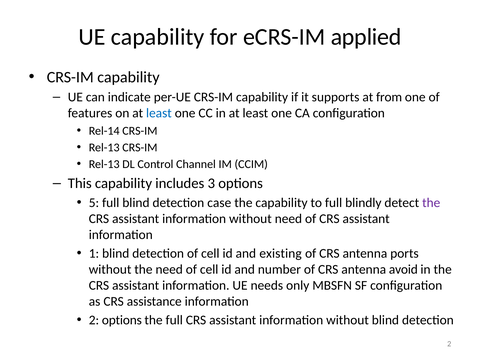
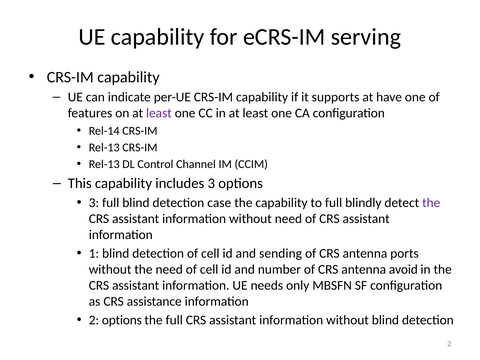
applied: applied -> serving (366, 37)
from: from -> have (389, 97)
least colour: blue -> purple (159, 113)
5: 5 -> 3 (94, 203)
existing: existing -> sending (281, 253)
